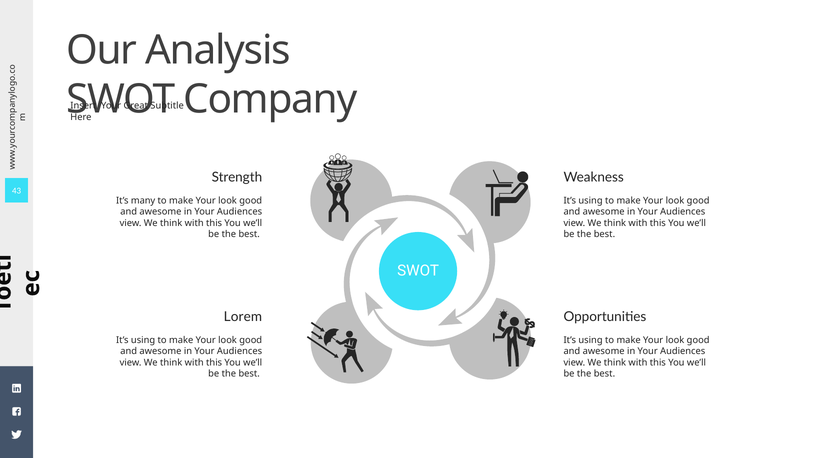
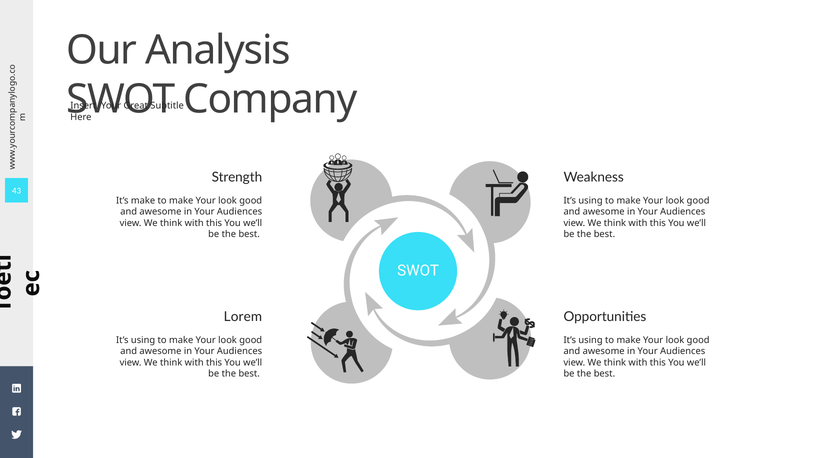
It’s many: many -> make (143, 200)
